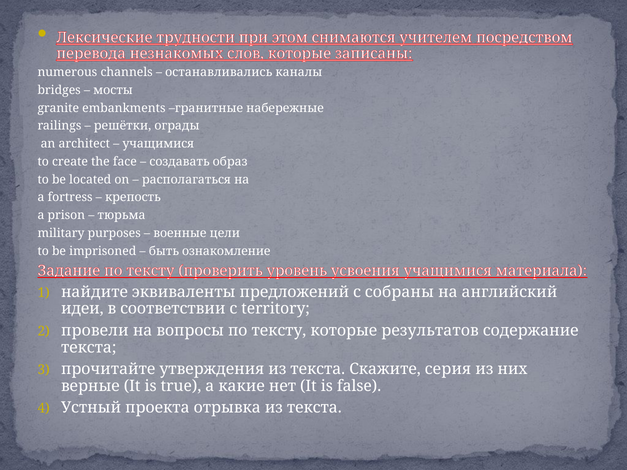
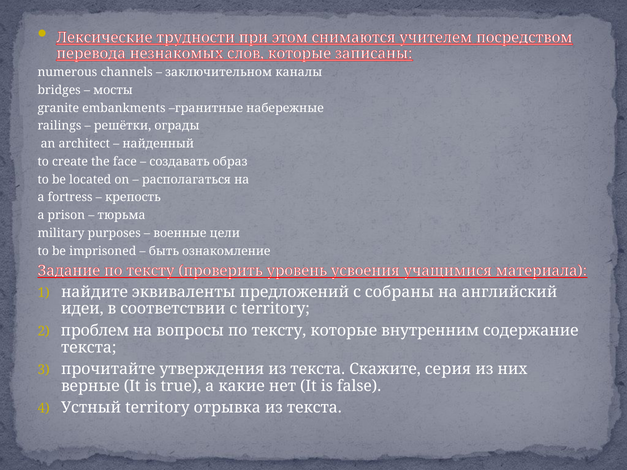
останавливались: останавливались -> заключительном (219, 72)
учащимися: учащимися -> найденный (158, 144)
провели: провели -> проблем (95, 331)
результатов: результатов -> внутренним (430, 331)
Устный проекта: проекта -> territory (157, 408)
